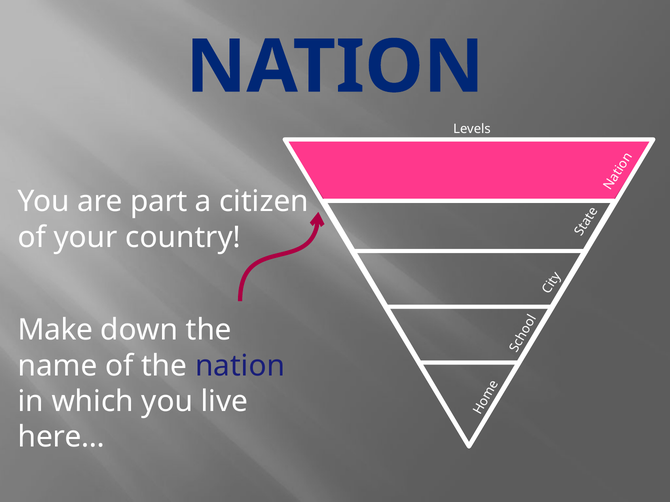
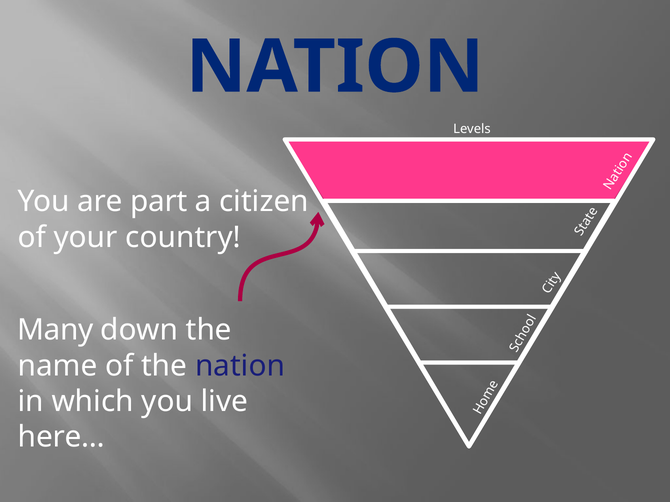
Make: Make -> Many (55, 330)
